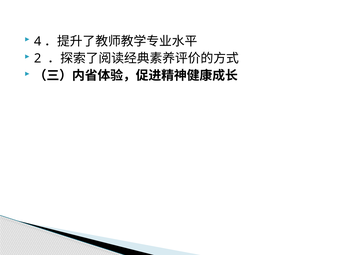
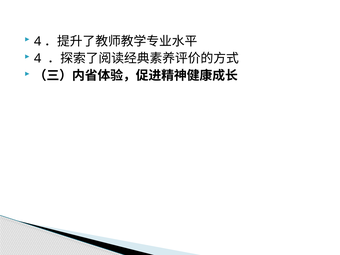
2: 2 -> 4 (38, 59)
